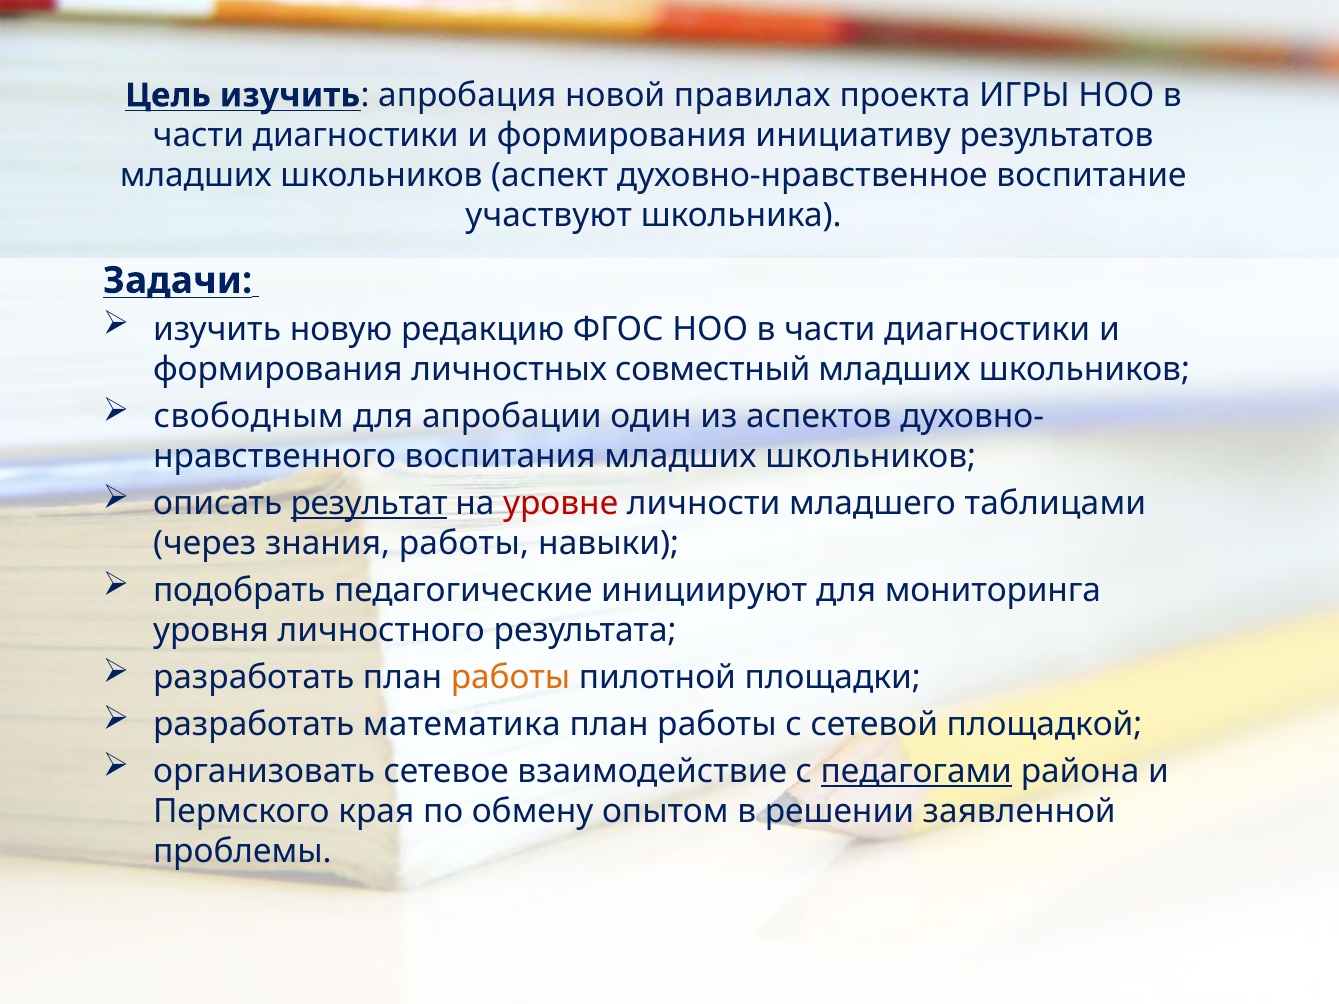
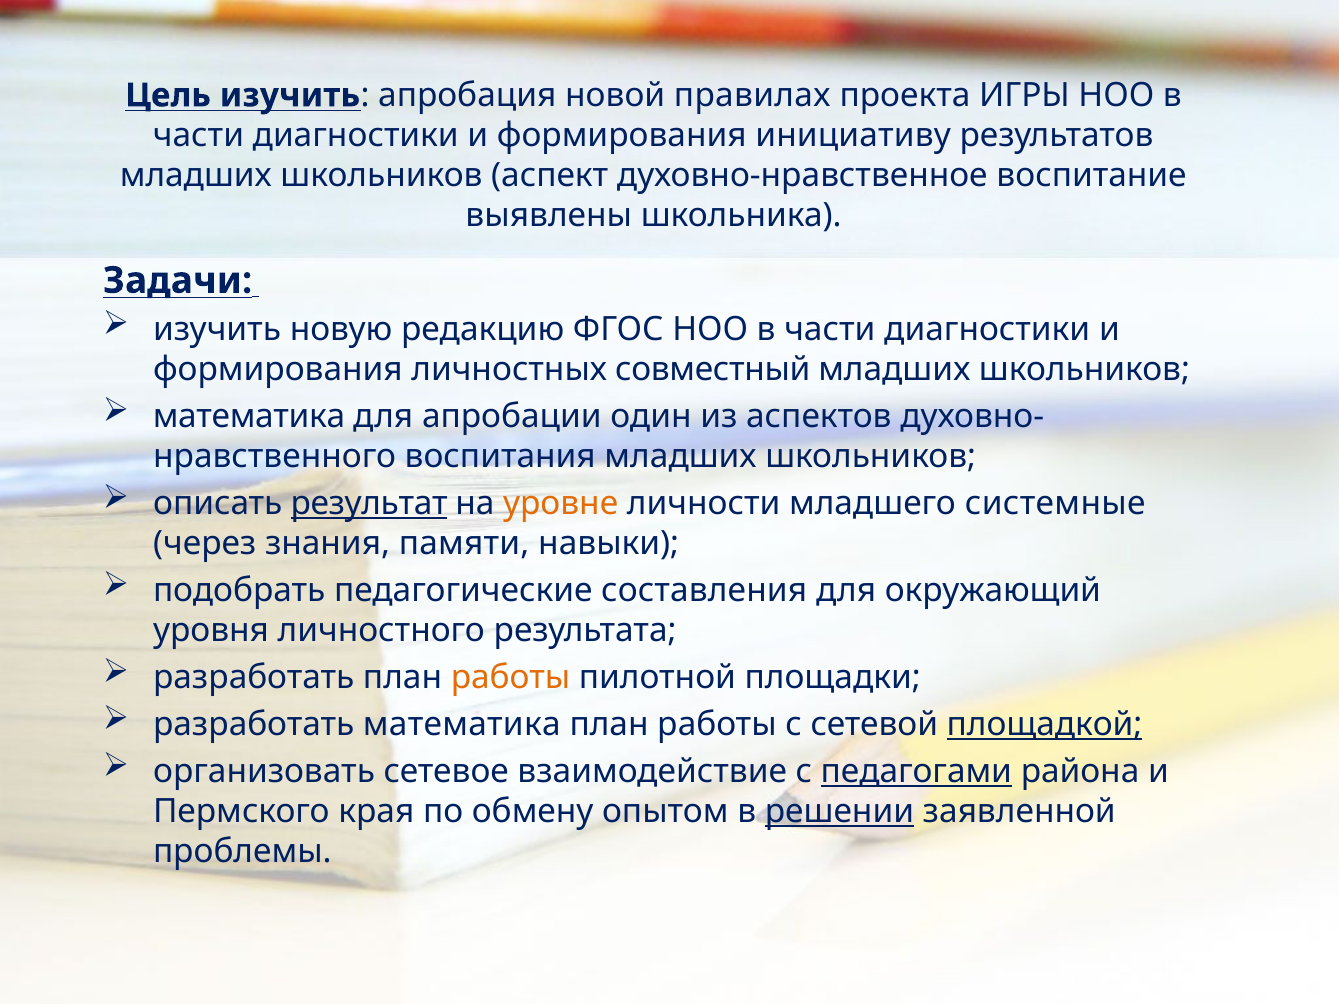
участвуют: участвуют -> выявлены (549, 216)
свободным: свободным -> математика (249, 416)
уровне colour: red -> orange (561, 504)
таблицами: таблицами -> системные (1055, 504)
знания работы: работы -> памяти (464, 544)
инициируют: инициируют -> составления (704, 591)
мониторинга: мониторинга -> окружающий (993, 591)
площадкой underline: none -> present (1044, 724)
решении underline: none -> present (839, 811)
